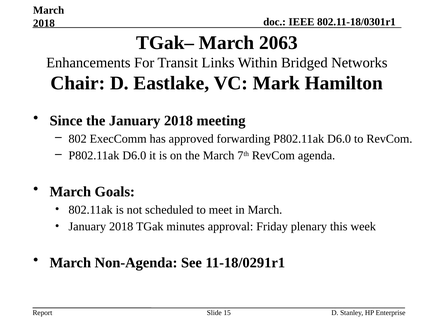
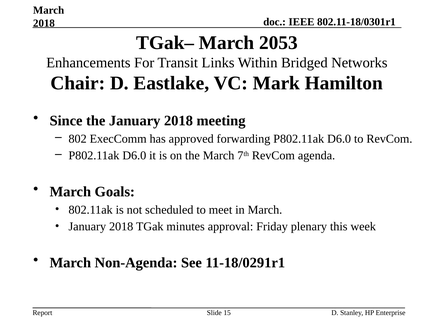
2063: 2063 -> 2053 (278, 43)
